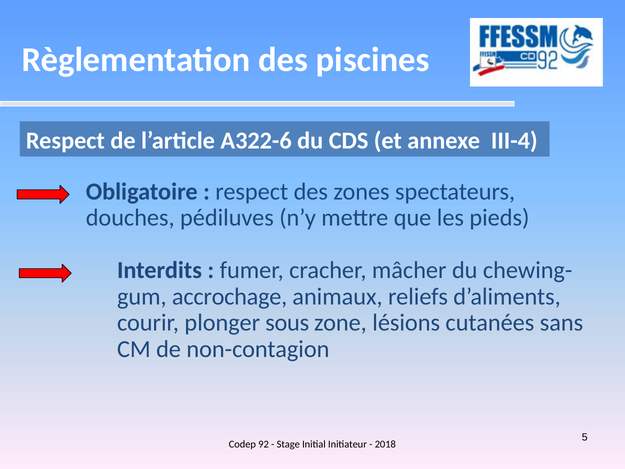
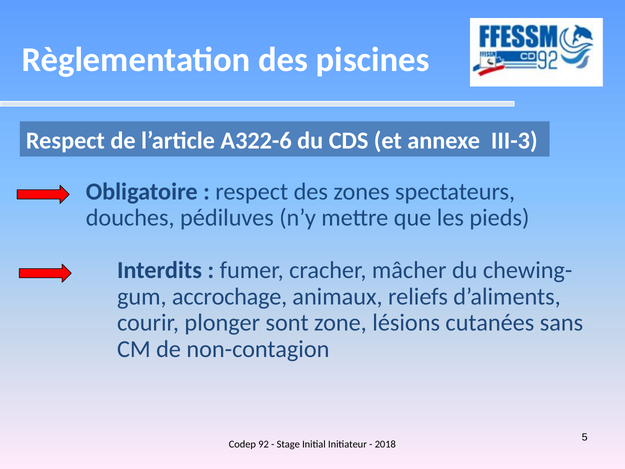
III-4: III-4 -> III-3 (514, 141)
sous: sous -> sont (287, 323)
